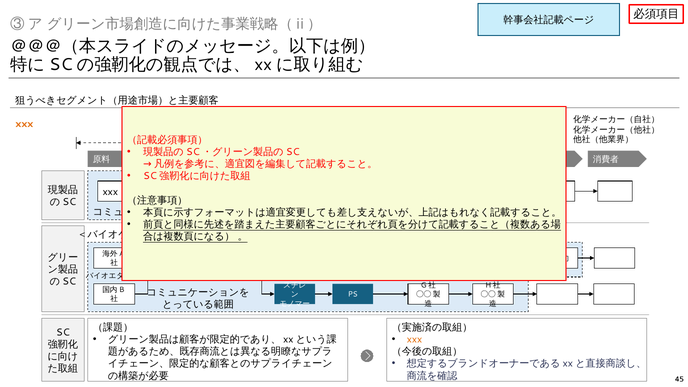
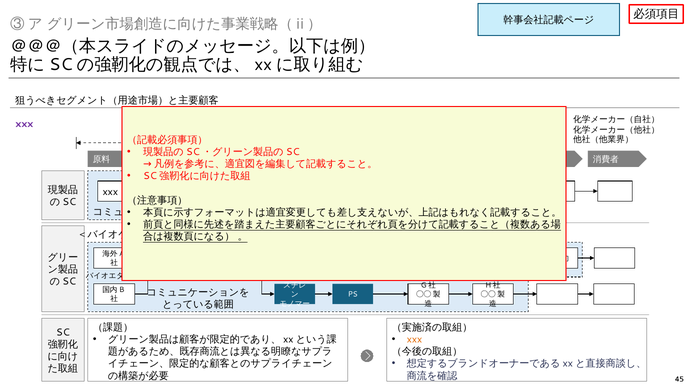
xxx colour: orange -> purple (24, 124)
